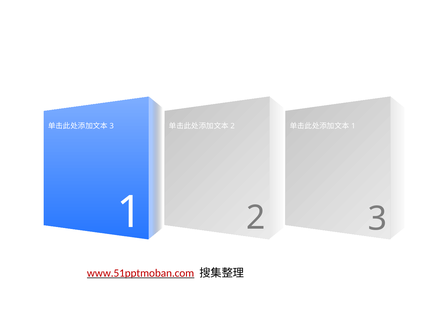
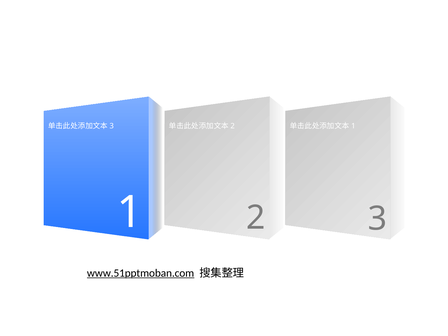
www.51pptmoban.com colour: red -> black (141, 273)
